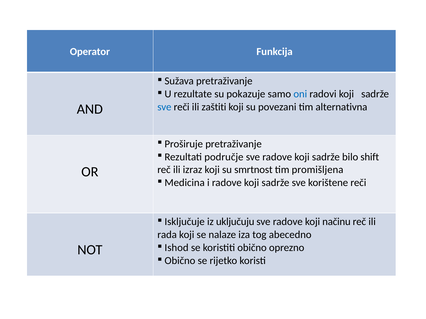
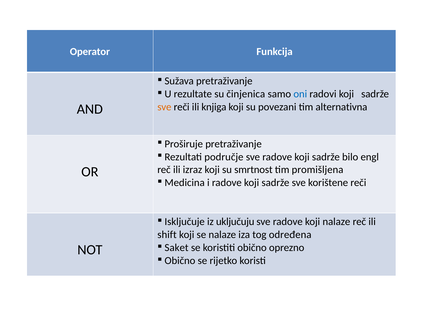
pokazuje: pokazuje -> činjenica (246, 94)
sve colour: blue -> orange (164, 107)
zaštiti: zaštiti -> knjiga (214, 107)
shift: shift -> engl (370, 157)
koji načinu: načinu -> nalaze (336, 222)
rada: rada -> shift (167, 235)
abecedno: abecedno -> određena (290, 235)
Ishod: Ishod -> Saket (177, 248)
